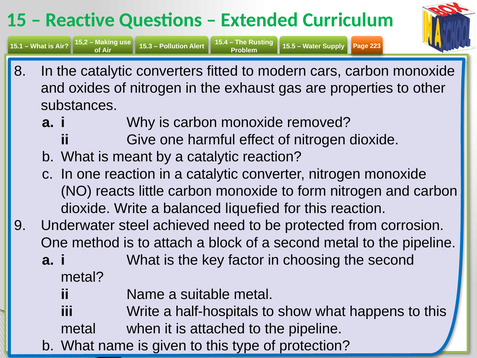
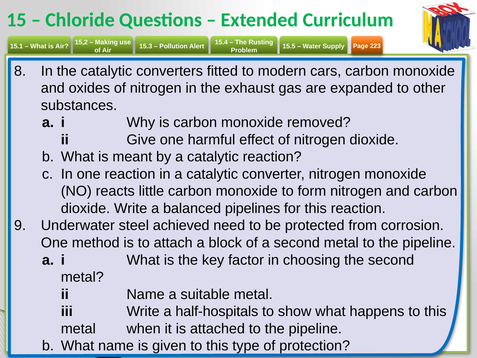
Reactive: Reactive -> Chloride (80, 20)
properties: properties -> expanded (362, 88)
liquefied: liquefied -> pipelines (253, 208)
